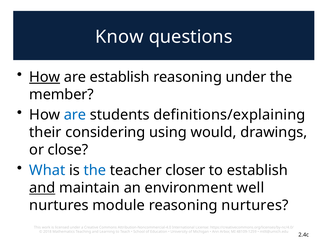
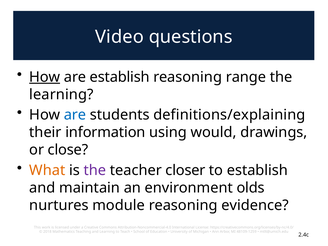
Know: Know -> Video (119, 37)
reasoning under: under -> range (246, 77)
member: member -> learning (61, 95)
considering: considering -> information (105, 132)
What colour: blue -> orange (47, 170)
the colour: blue -> purple (95, 170)
and underline: present -> none (42, 188)
well: well -> olds (251, 188)
reasoning nurtures: nurtures -> evidence (255, 205)
